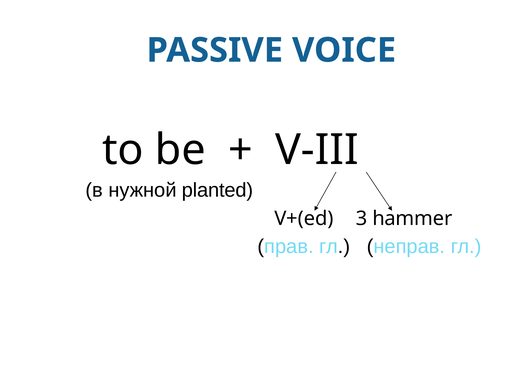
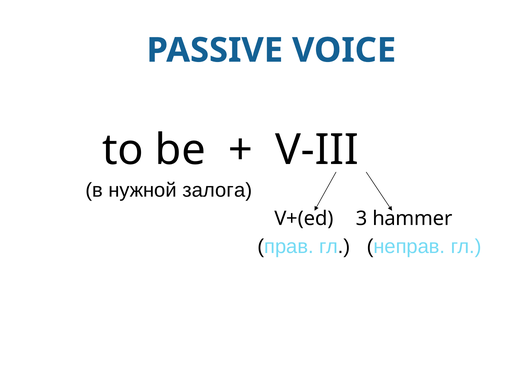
planted: planted -> залога (217, 191)
